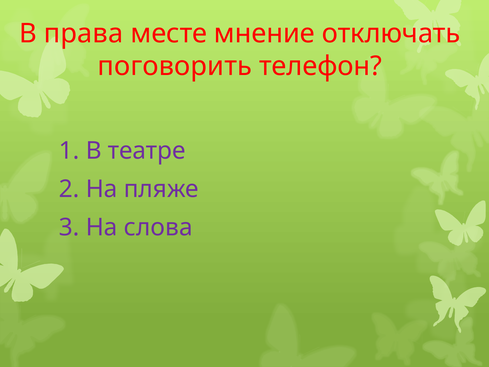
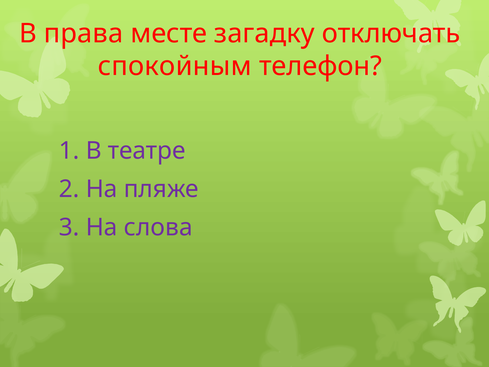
мнение: мнение -> загадку (264, 33)
поговорить: поговорить -> спокойным (175, 66)
